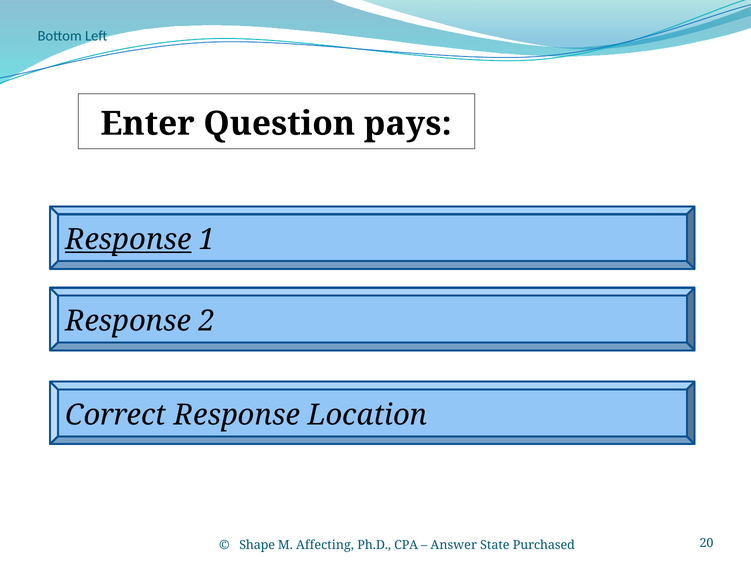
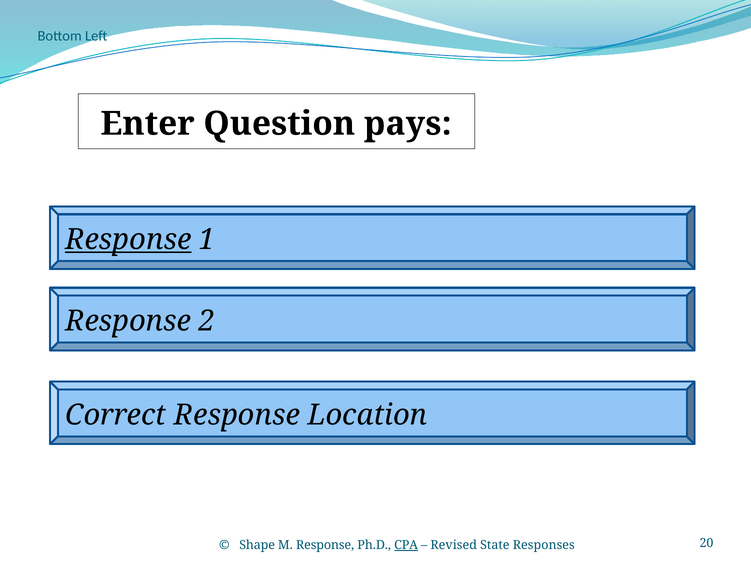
M Affecting: Affecting -> Response (325, 545)
CPA underline: none -> present (406, 545)
Answer: Answer -> Revised (454, 545)
Purchased: Purchased -> Responses (544, 545)
